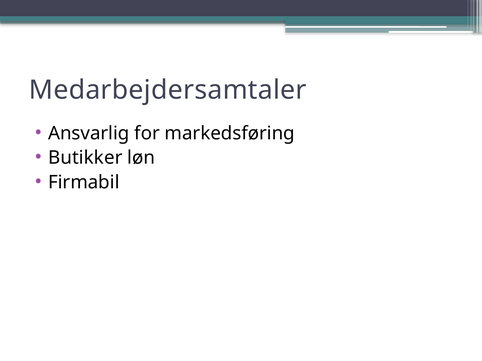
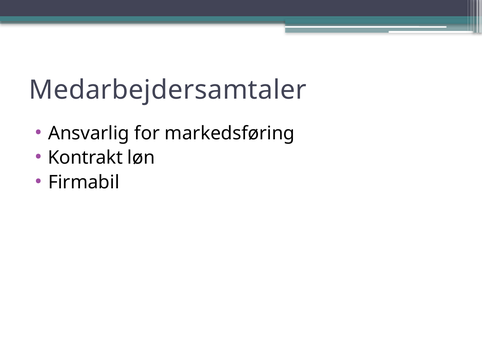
Butikker: Butikker -> Kontrakt (85, 158)
